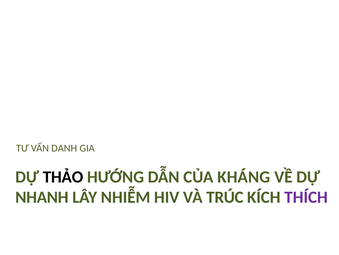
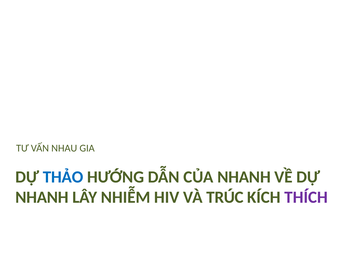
DANH: DANH -> NHAU (64, 148)
THẢO colour: black -> blue (63, 176)
CỦA KHÁNG: KHÁNG -> NHANH (244, 176)
